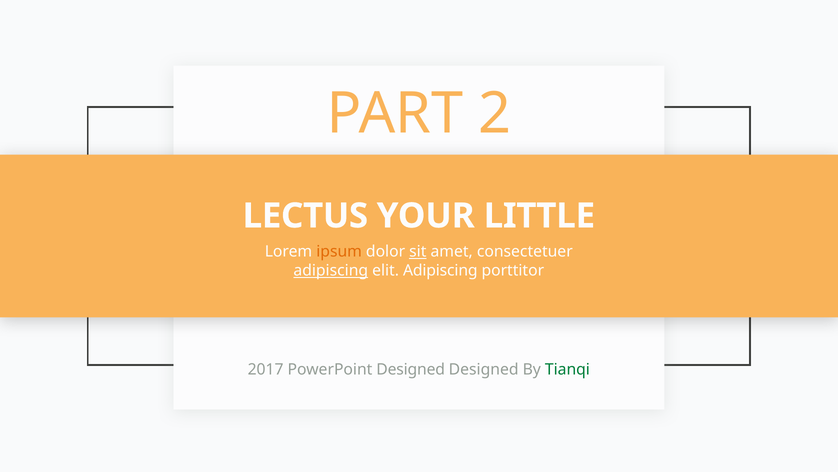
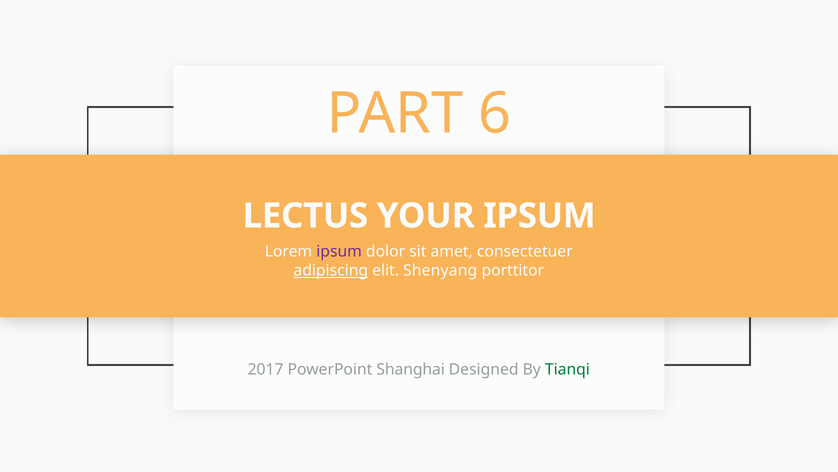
2: 2 -> 6 (495, 114)
YOUR LITTLE: LITTLE -> IPSUM (539, 216)
ipsum colour: orange -> purple (339, 251)
sit underline: present -> none (418, 251)
elit Adipiscing: Adipiscing -> Shenyang (440, 270)
PowerPoint Designed: Designed -> Shanghai (411, 369)
